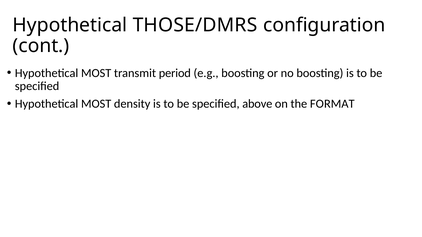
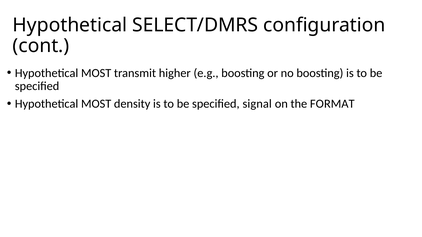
THOSE/DMRS: THOSE/DMRS -> SELECT/DMRS (195, 25)
period: period -> higher (175, 73)
above: above -> signal (257, 104)
